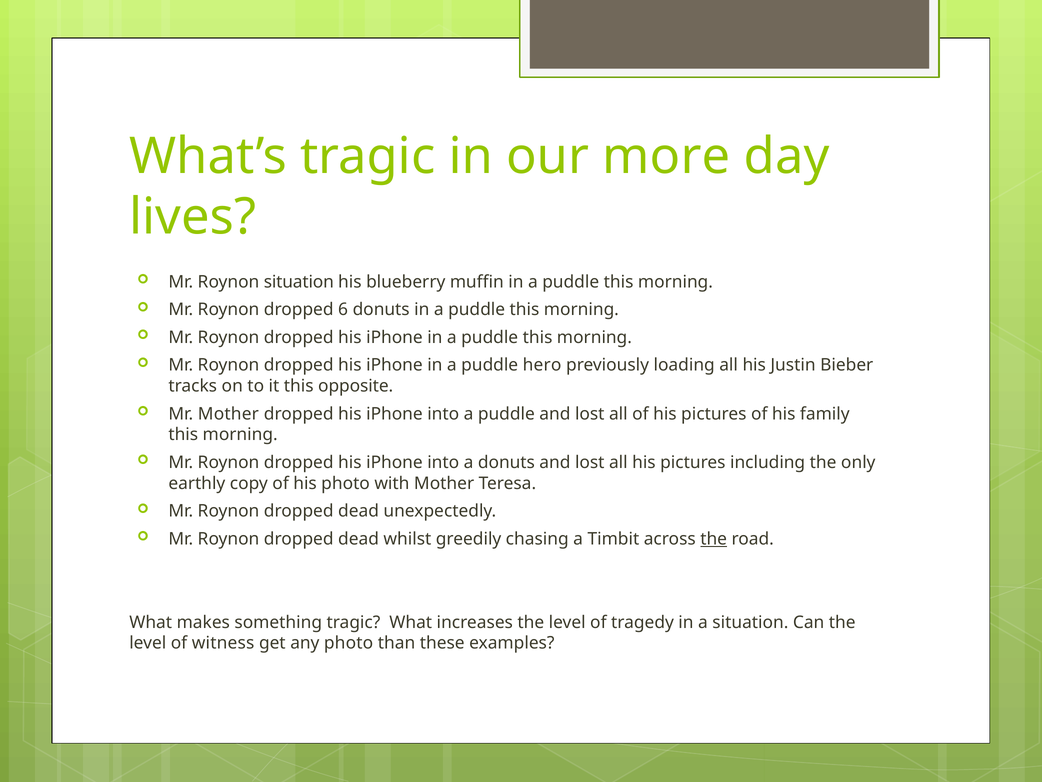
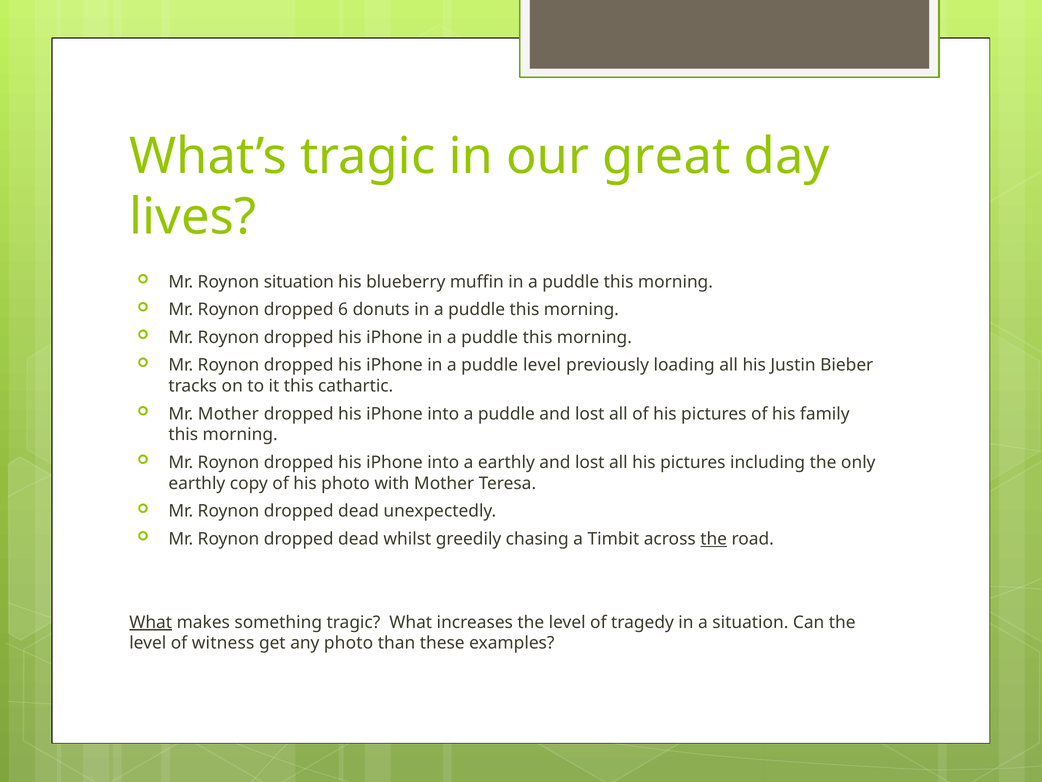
more: more -> great (666, 156)
puddle hero: hero -> level (542, 365)
opposite: opposite -> cathartic (356, 386)
a donuts: donuts -> earthly (506, 462)
What underline: none -> present (151, 622)
